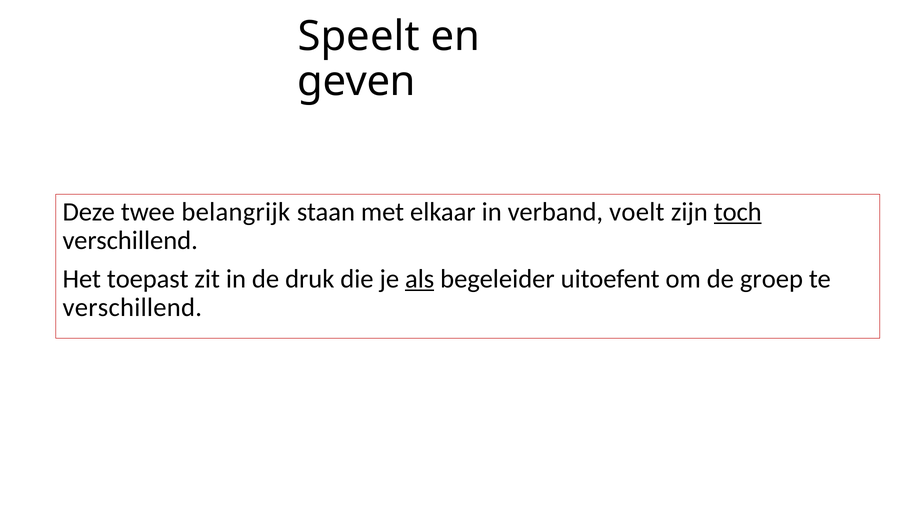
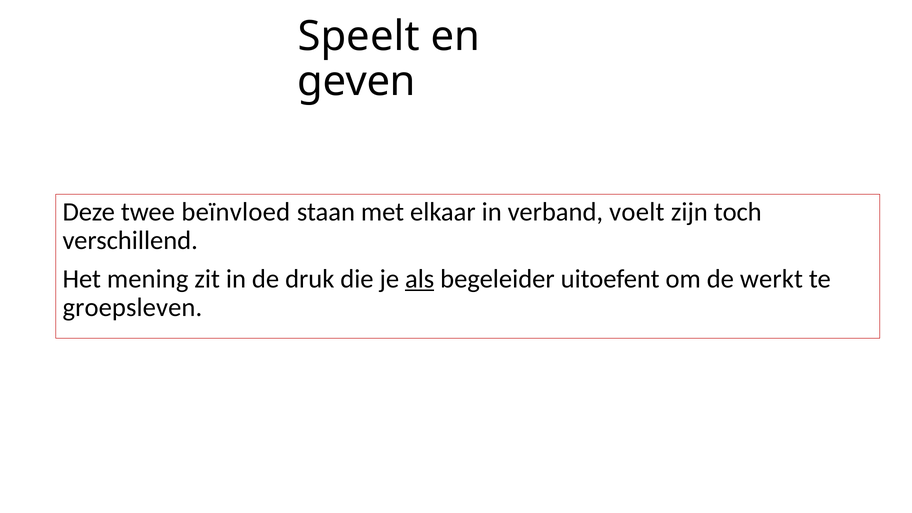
belangrijk: belangrijk -> beïnvloed (236, 212)
toch underline: present -> none (738, 212)
toepast: toepast -> mening (148, 279)
groep: groep -> werkt (771, 279)
verschillend: verschillend -> groepsleven (132, 307)
